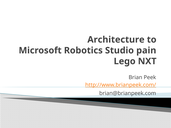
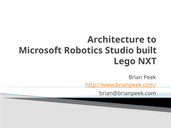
pain: pain -> built (146, 51)
